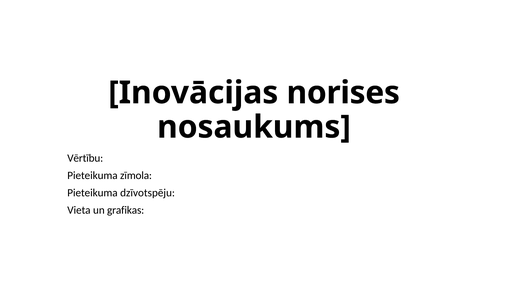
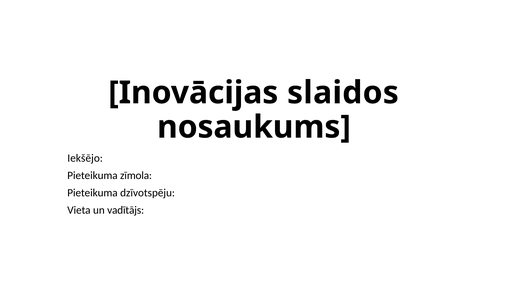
norises: norises -> slaidos (343, 93)
Vērtību: Vērtību -> Iekšējo (85, 158)
grafikas: grafikas -> vadītājs (126, 210)
